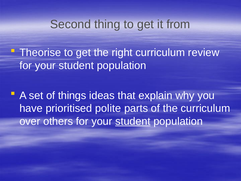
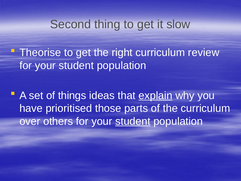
from: from -> slow (178, 24)
explain underline: none -> present (156, 95)
polite: polite -> those (108, 108)
